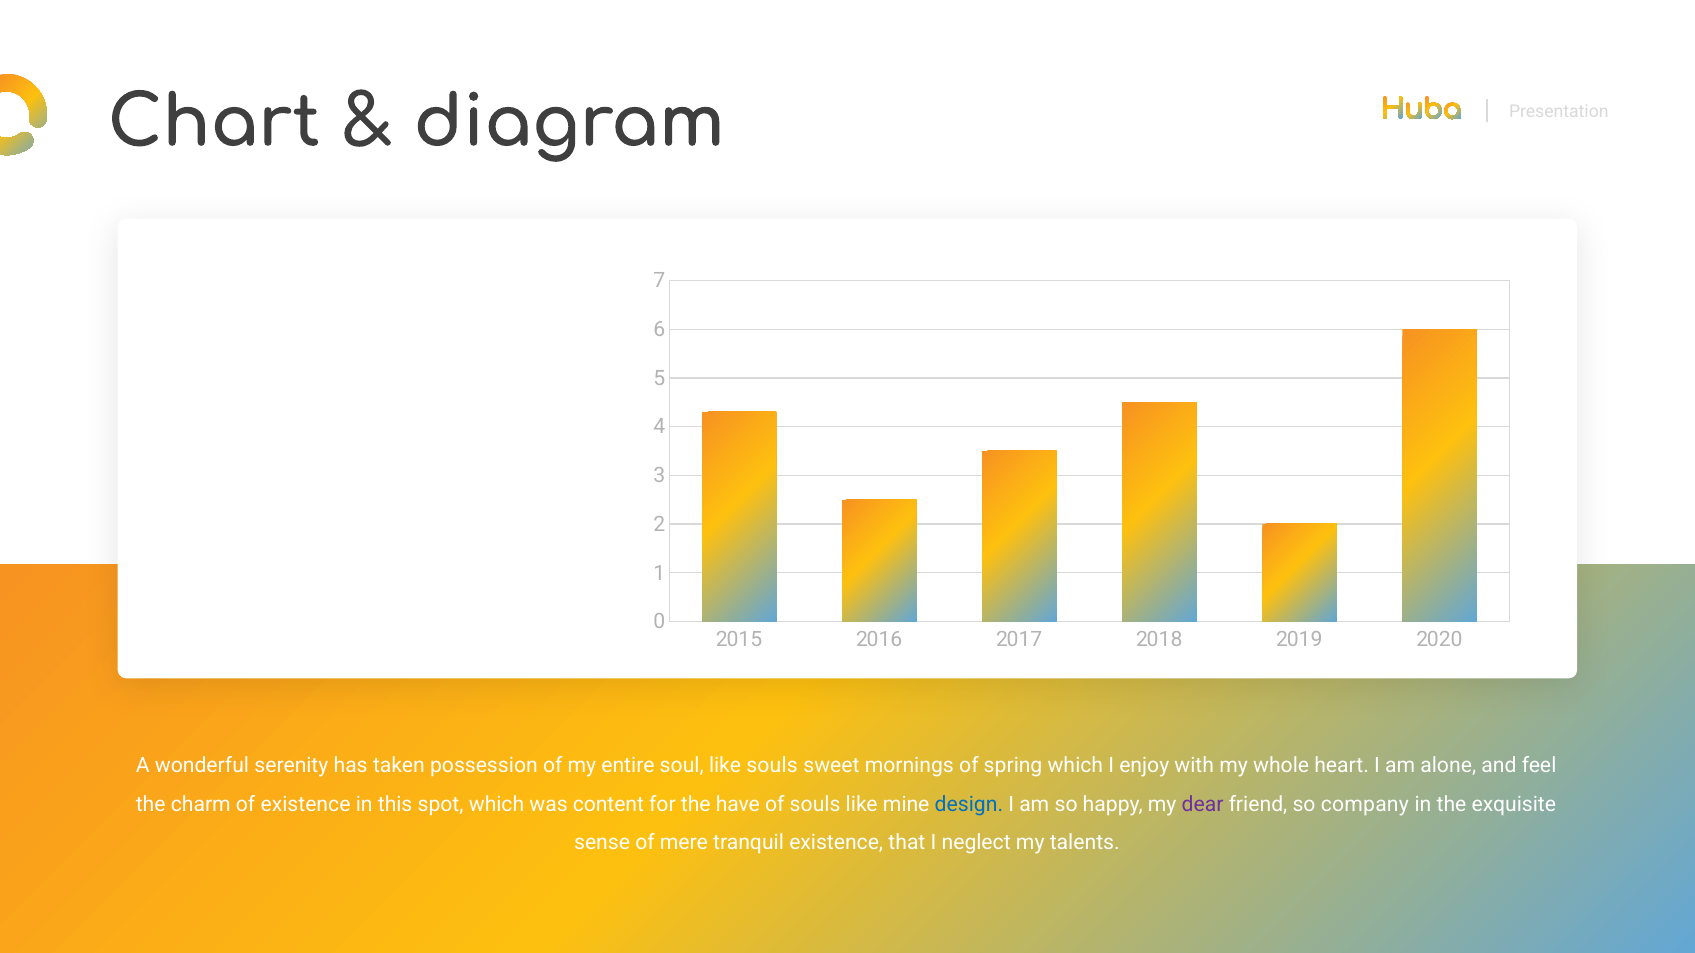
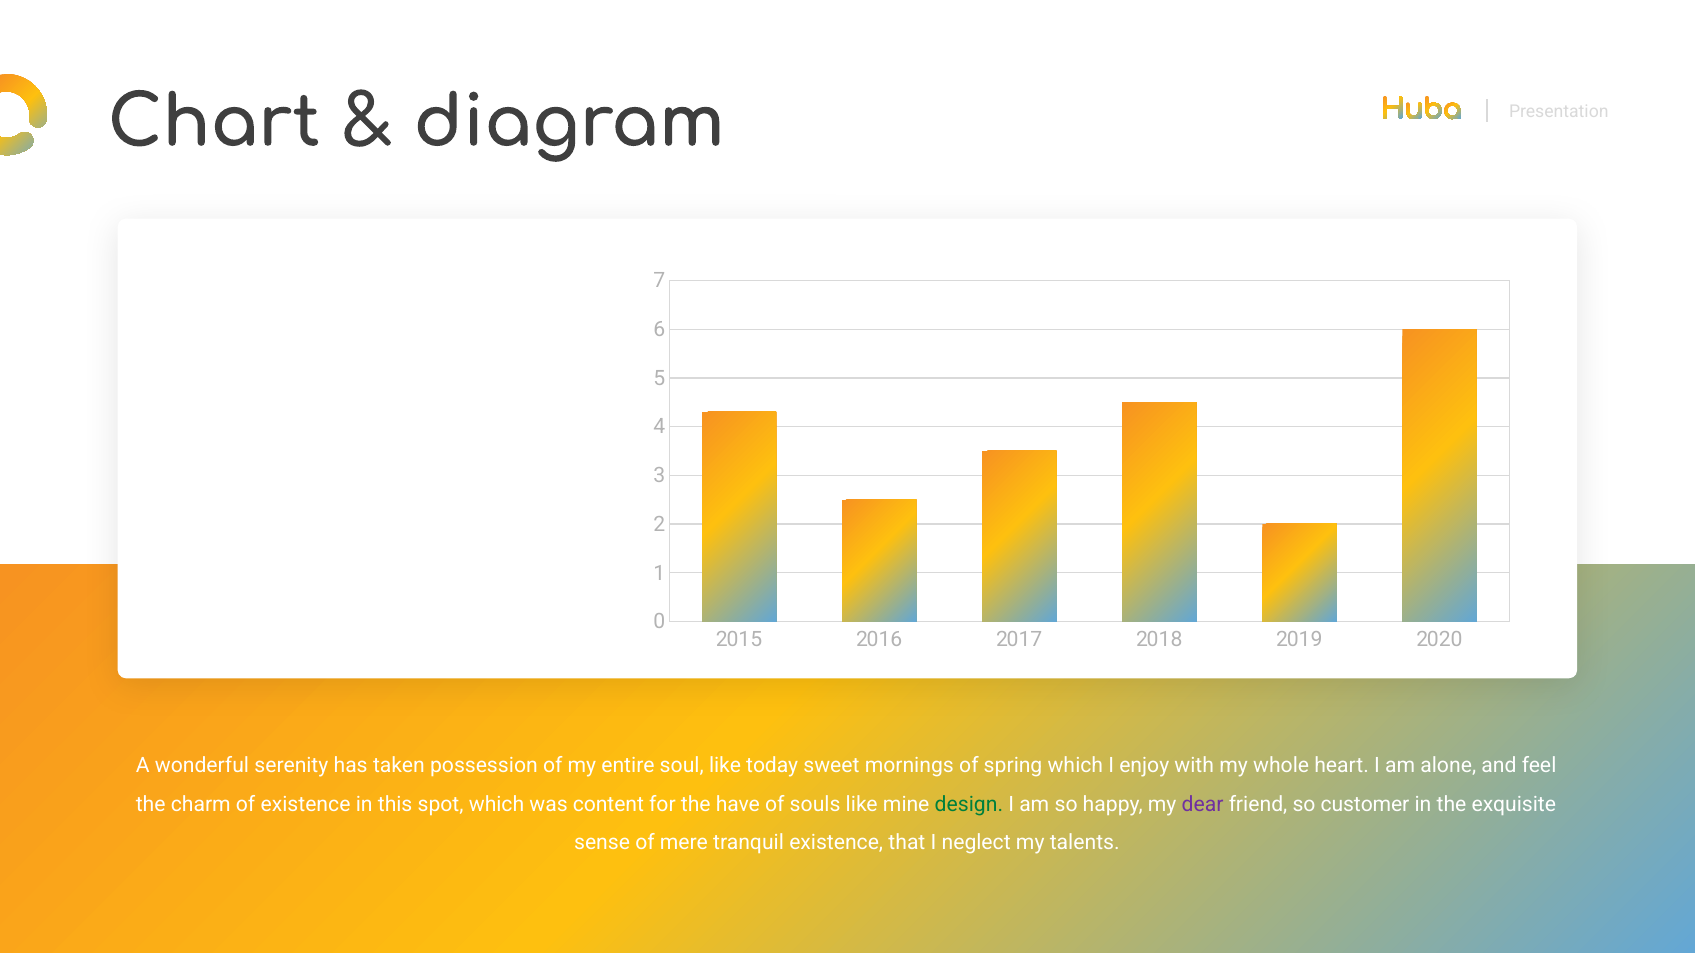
like souls: souls -> today (772, 766)
design colour: blue -> green (969, 804)
company: company -> customer (1365, 804)
